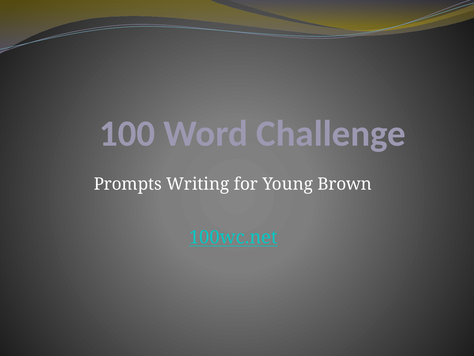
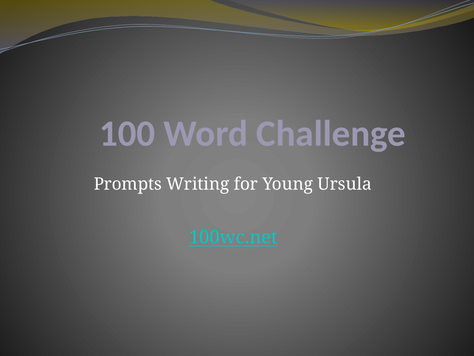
Brown: Brown -> Ursula (345, 184)
